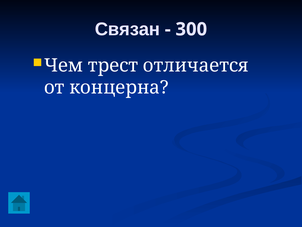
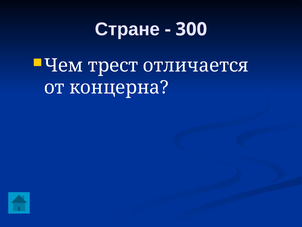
Связан: Связан -> Стране (127, 29)
